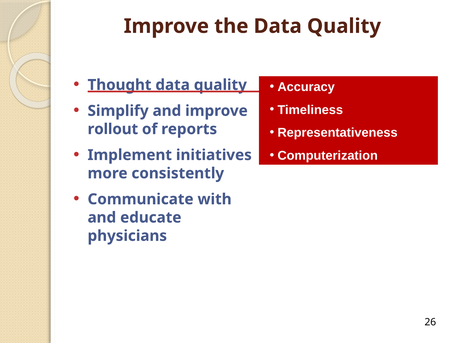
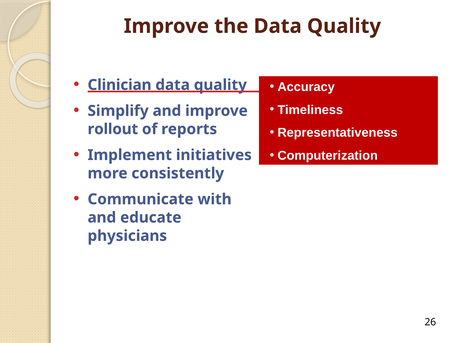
Thought: Thought -> Clinician (120, 85)
